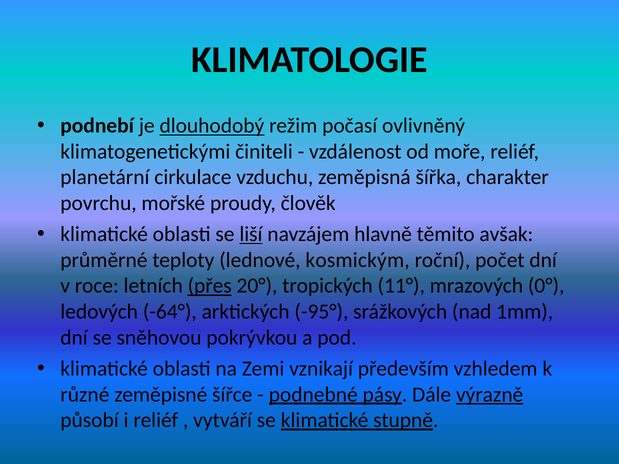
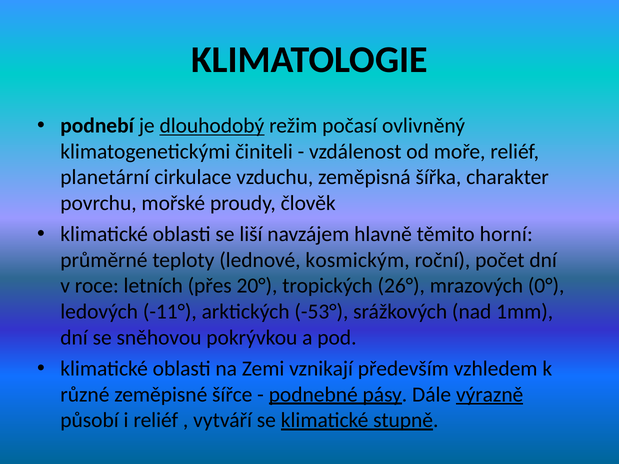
liší underline: present -> none (251, 234)
avšak: avšak -> horní (506, 234)
přes underline: present -> none (210, 286)
11°: 11° -> 26° (401, 286)
-64°: -64° -> -11° (170, 312)
-95°: -95° -> -53° (321, 312)
